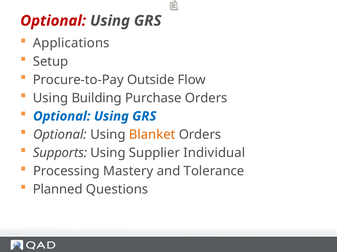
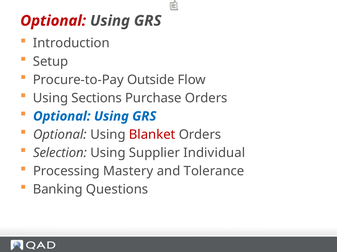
Applications: Applications -> Introduction (71, 43)
Building: Building -> Sections (97, 98)
Blanket colour: orange -> red (152, 135)
Supports: Supports -> Selection (60, 153)
Planned: Planned -> Banking (58, 190)
